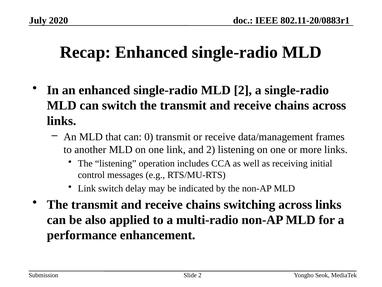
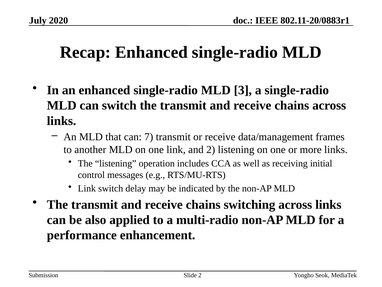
MLD 2: 2 -> 3 (243, 90)
0: 0 -> 7 (149, 137)
